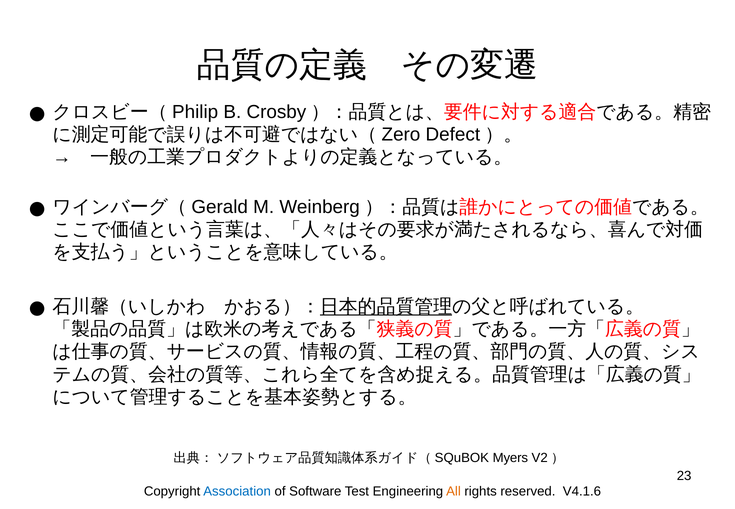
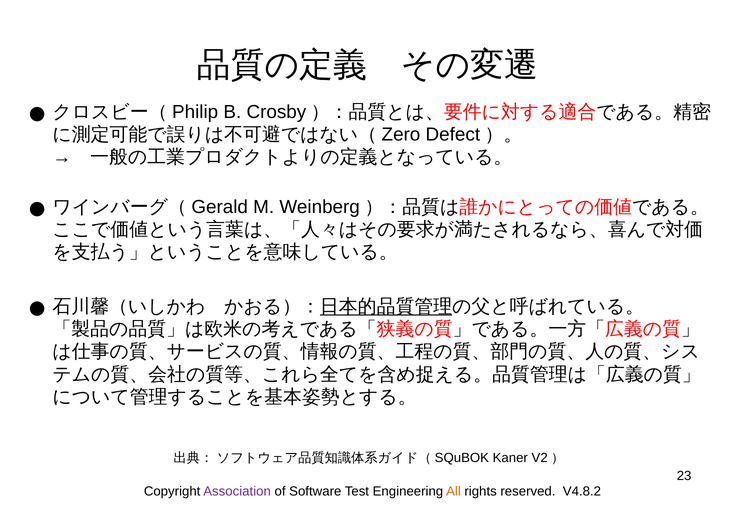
Myers: Myers -> Kaner (510, 458)
Association colour: blue -> purple (237, 491)
V4.1.6: V4.1.6 -> V4.8.2 (582, 491)
